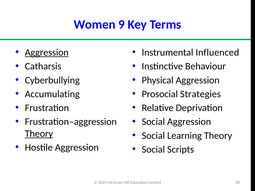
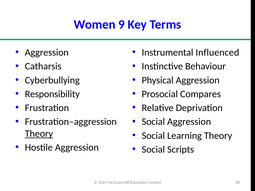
Aggression underline: present -> none (47, 53)
Accumulating: Accumulating -> Responsibility (52, 94)
Strategies: Strategies -> Compares (200, 94)
